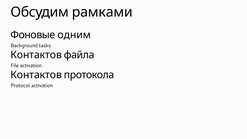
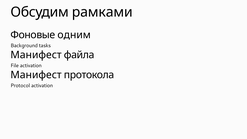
Контактов: Контактов -> Манифест (36, 55)
Контактов: Контактов -> Манифест (36, 75)
